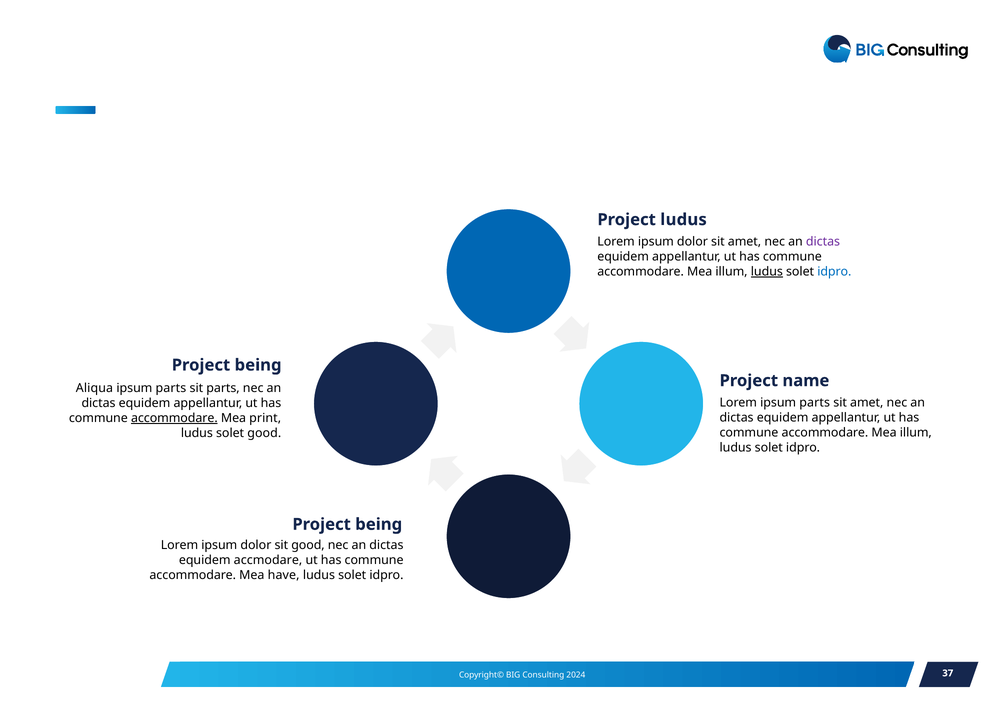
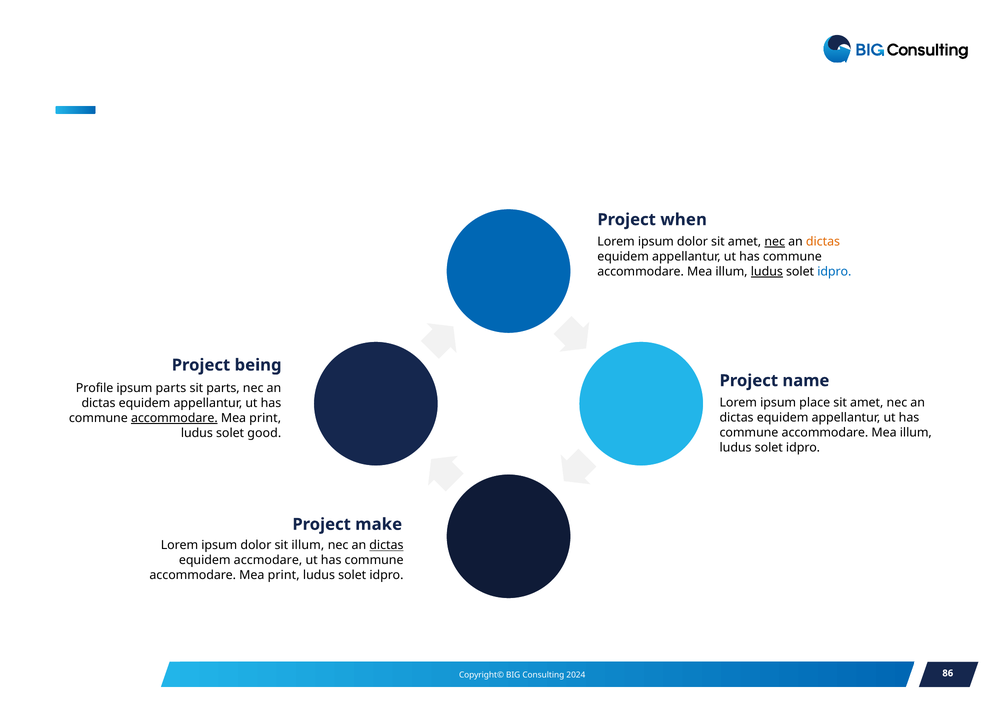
Project ludus: ludus -> when (684, 220)
nec underline: none -> present (775, 242)
dictas colour: purple -> orange (823, 242)
Aliqua: Aliqua -> Profile (95, 388)
Lorem ipsum parts: parts -> place (815, 403)
being: being -> make (379, 525)
sit good: good -> illum (308, 546)
dictas underline: none -> present (386, 546)
have: have -> print (284, 575)
37: 37 -> 86 (948, 674)
